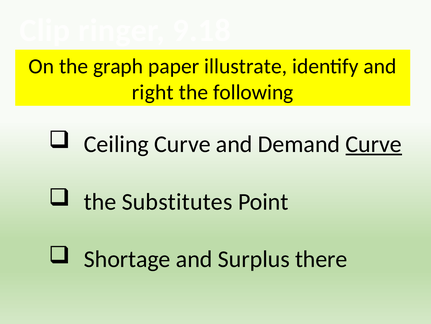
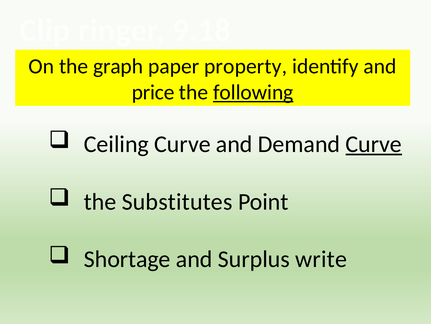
illustrate: illustrate -> property (246, 66)
right: right -> price (153, 92)
following underline: none -> present (253, 92)
there: there -> write (321, 259)
